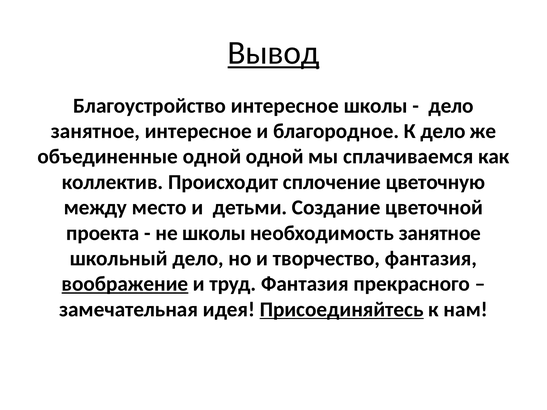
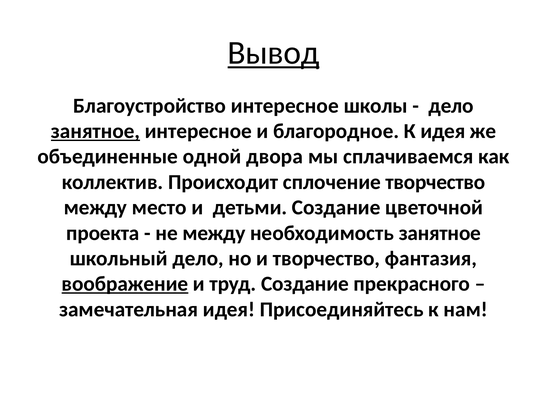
занятное underline: none -> present (95, 131)
К дело: дело -> идея (443, 131)
одной одной: одной -> двора (275, 157)
сплочение цветочную: цветочную -> творчество (435, 182)
не школы: школы -> между (214, 233)
труд Фантазия: Фантазия -> Создание (305, 284)
Присоединяйтесь underline: present -> none (342, 310)
